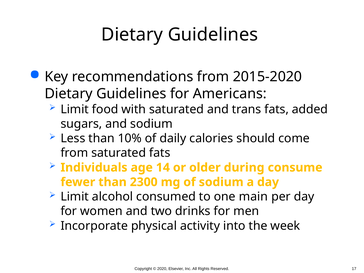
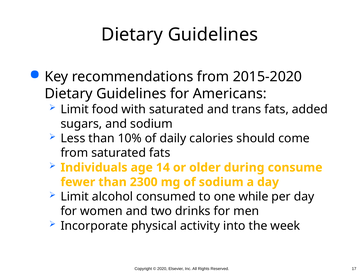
main: main -> while (254, 197)
